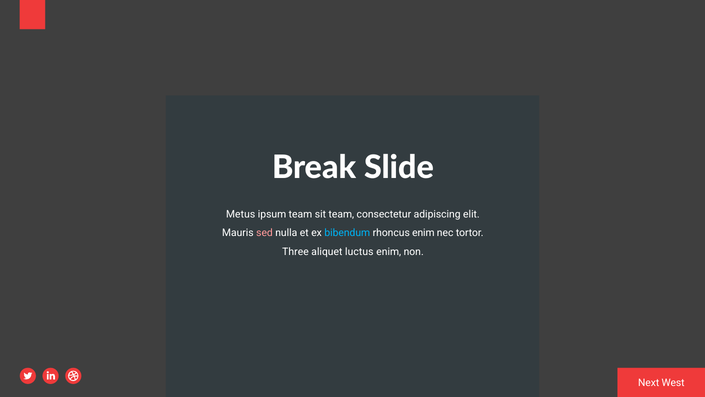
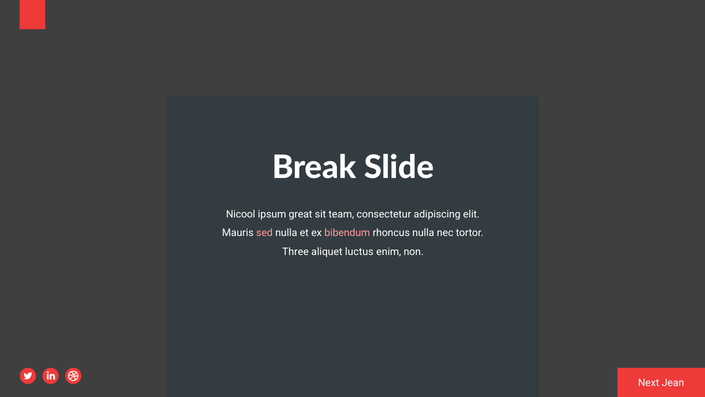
Metus: Metus -> Nicool (241, 214)
ipsum team: team -> great (301, 214)
bibendum colour: light blue -> pink (347, 233)
rhoncus enim: enim -> nulla (423, 233)
West: West -> Jean (673, 383)
